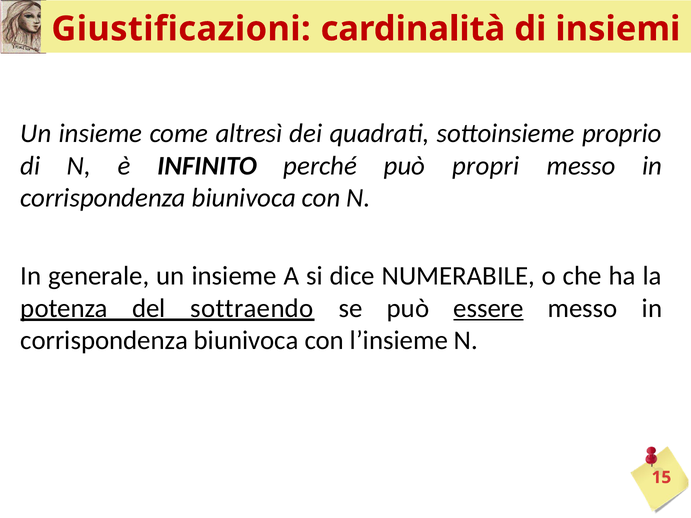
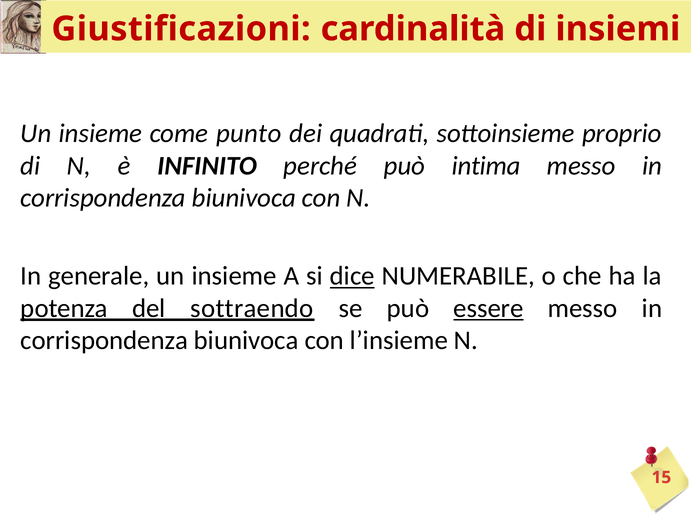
altresì: altresì -> punto (249, 134)
propri: propri -> intima (486, 166)
dice underline: none -> present (352, 276)
